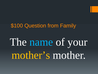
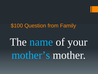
mother’s colour: yellow -> light blue (31, 55)
